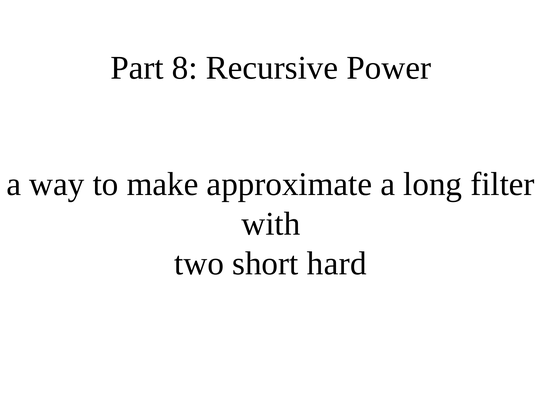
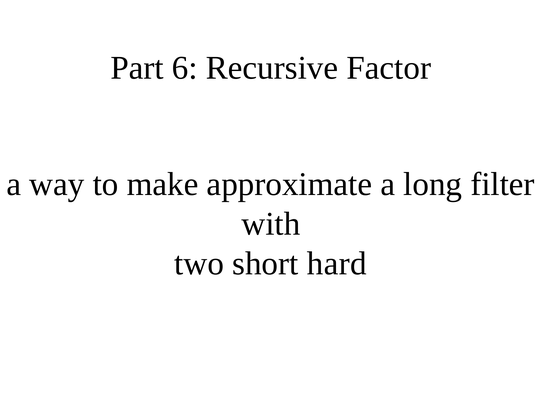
8: 8 -> 6 (185, 68)
Power: Power -> Factor (389, 68)
